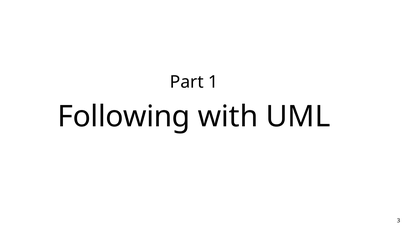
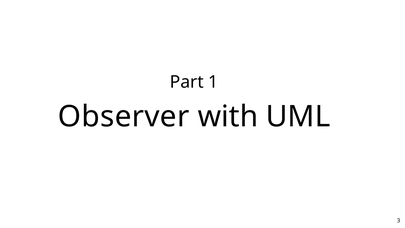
Following: Following -> Observer (124, 117)
